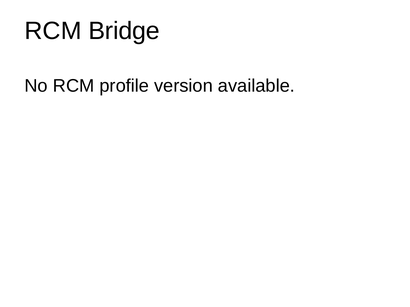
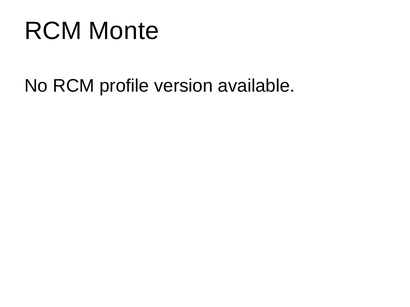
Bridge: Bridge -> Monte (124, 31)
